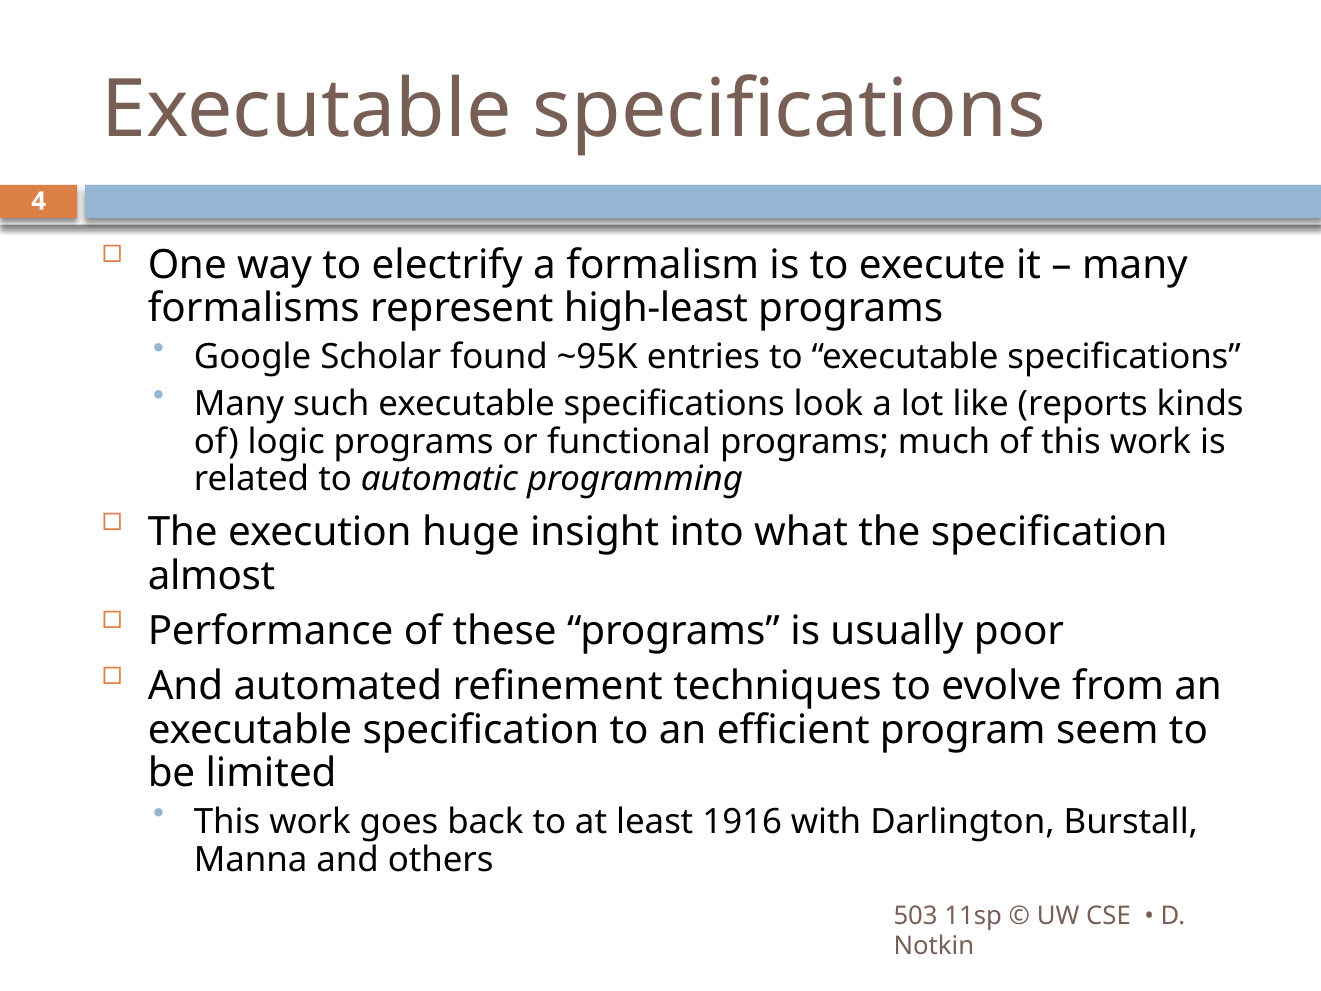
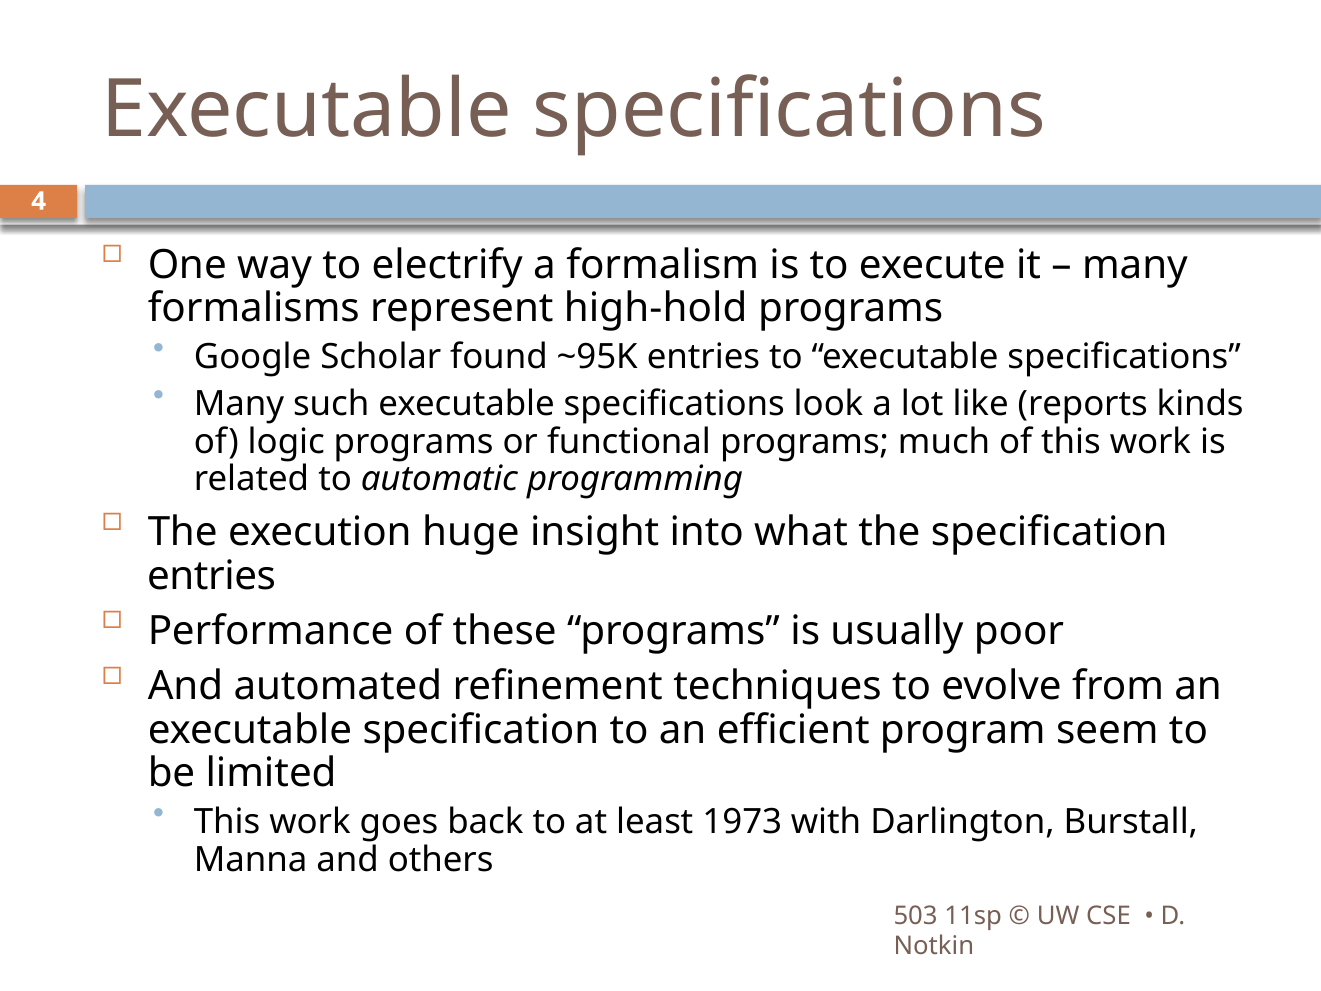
high-least: high-least -> high-hold (656, 308)
almost: almost -> entries (212, 576)
1916: 1916 -> 1973 (742, 822)
